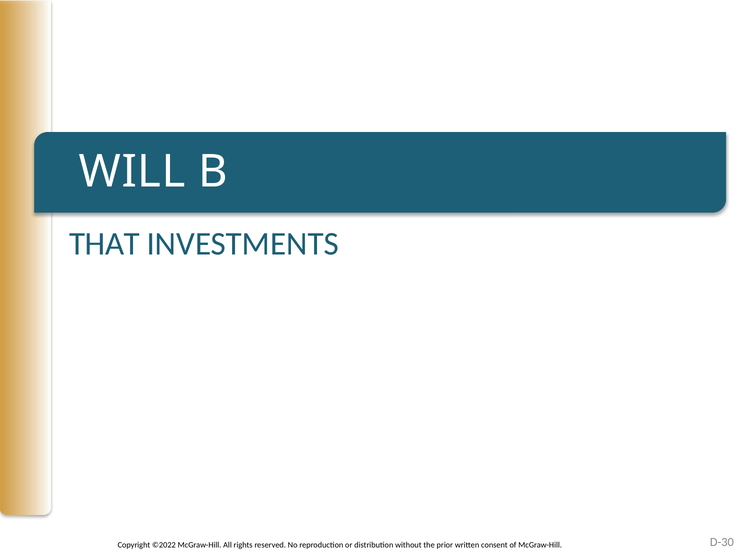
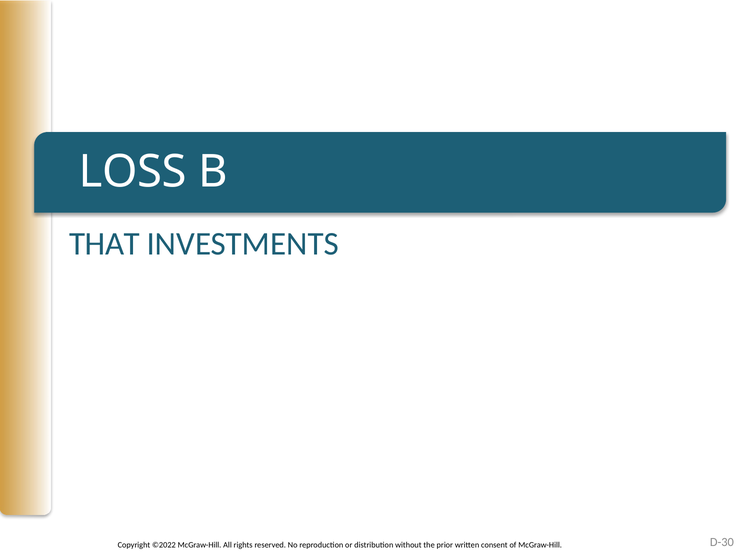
WILL: WILL -> LOSS (133, 172)
